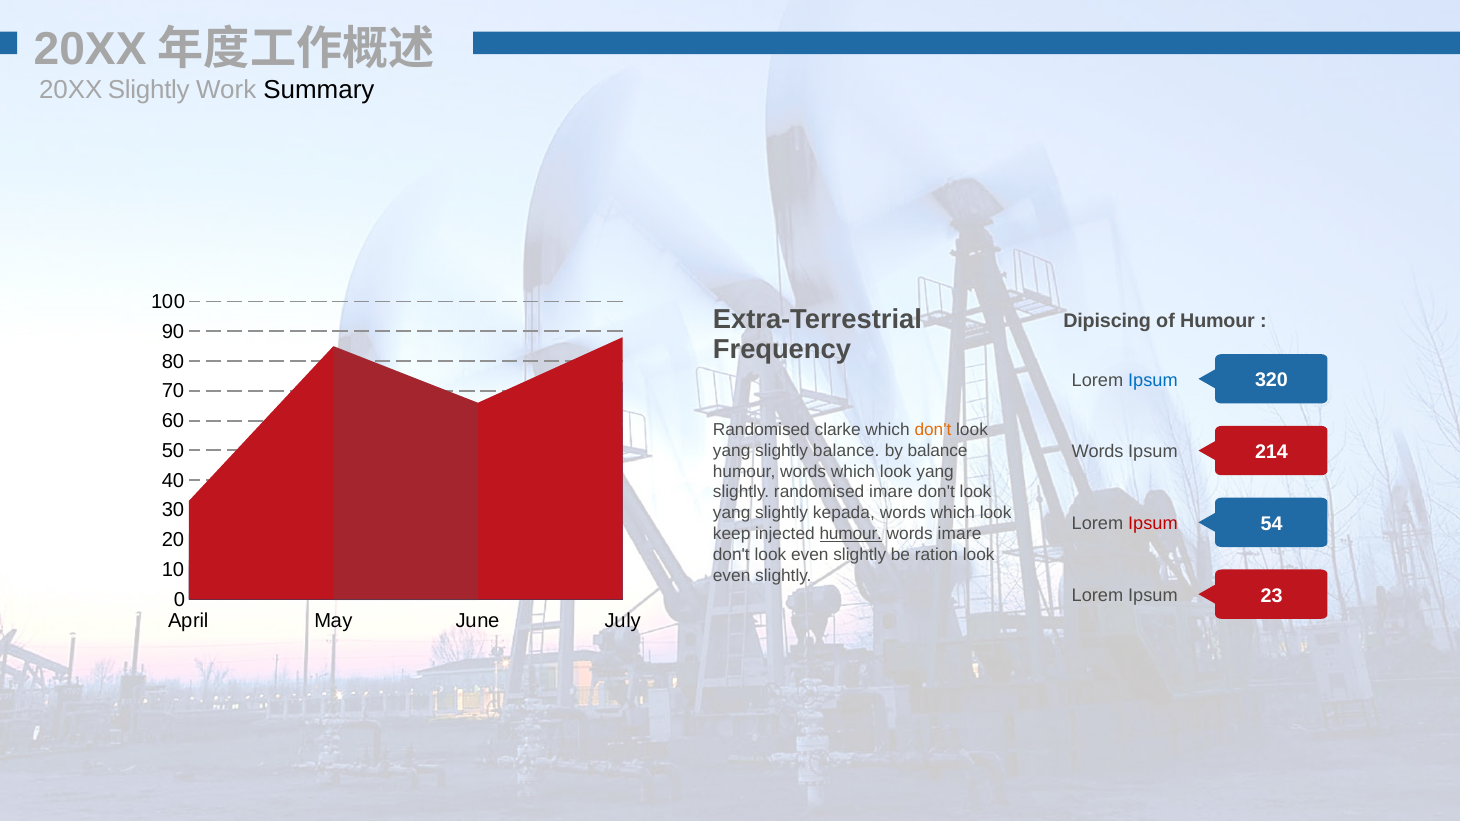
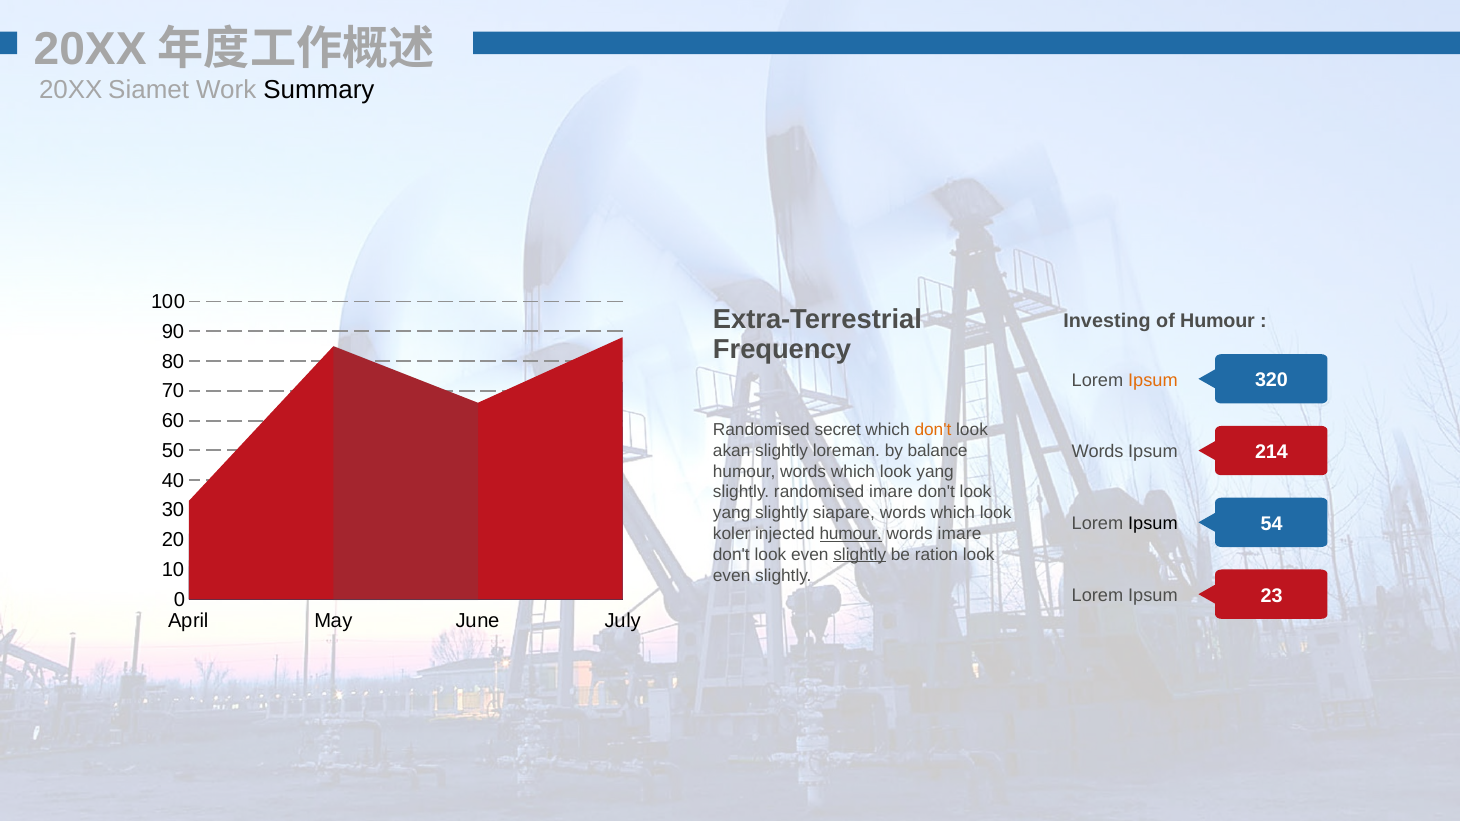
20XX Slightly: Slightly -> Siamet (149, 90)
Dipiscing: Dipiscing -> Investing (1107, 321)
Ipsum colour: blue -> orange (1153, 380)
clarke: clarke -> secret (838, 430)
yang: yang -> akan (732, 451)
slightly balance: balance -> loreman (846, 451)
kepada: kepada -> siapare (844, 513)
Ipsum colour: red -> black (1153, 524)
keep: keep -> koler (732, 534)
slightly underline: none -> present (860, 555)
